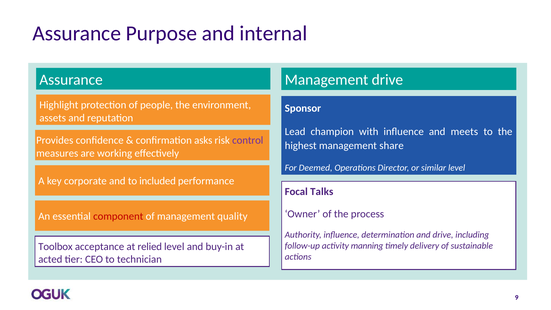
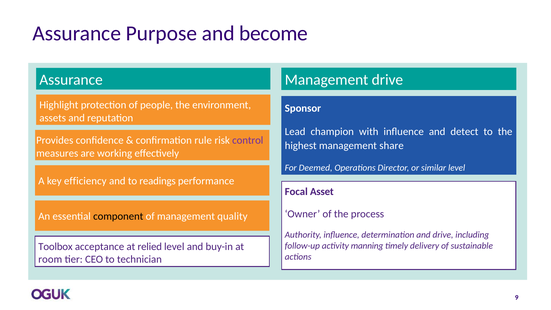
internal: internal -> become (274, 33)
meets: meets -> detect (464, 132)
asks: asks -> rule (203, 140)
corporate: corporate -> efficiency (85, 181)
included: included -> readings (158, 181)
Talks: Talks -> Asset (322, 192)
component colour: red -> black (118, 216)
acted: acted -> room (50, 259)
